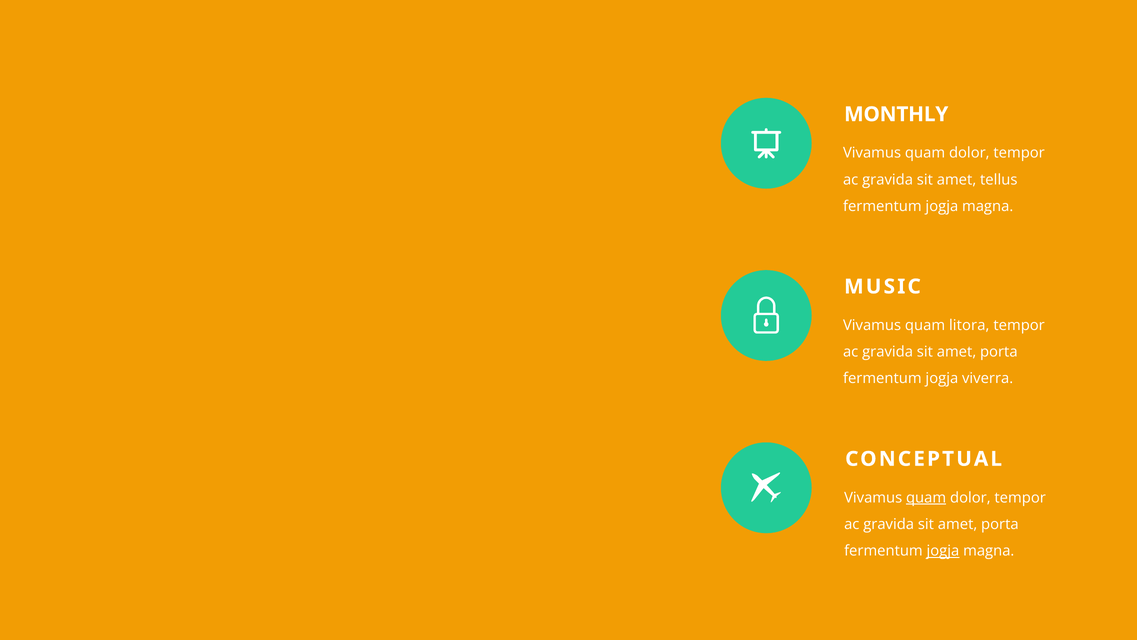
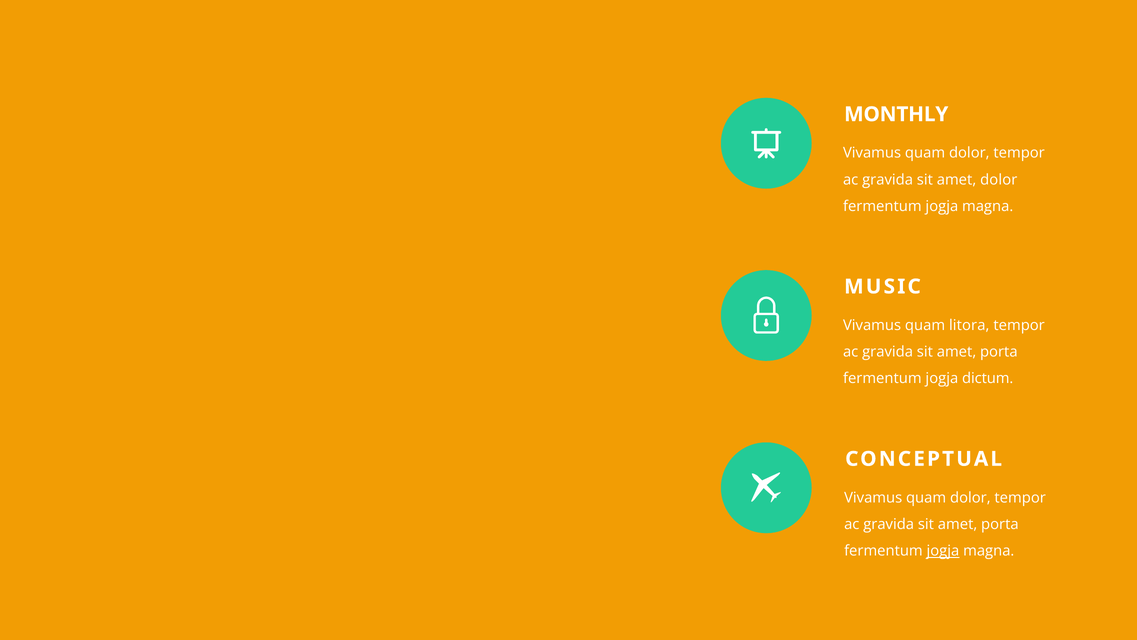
amet tellus: tellus -> dolor (999, 180)
viverra: viverra -> dictum (988, 378)
quam underline: present -> none (926, 497)
